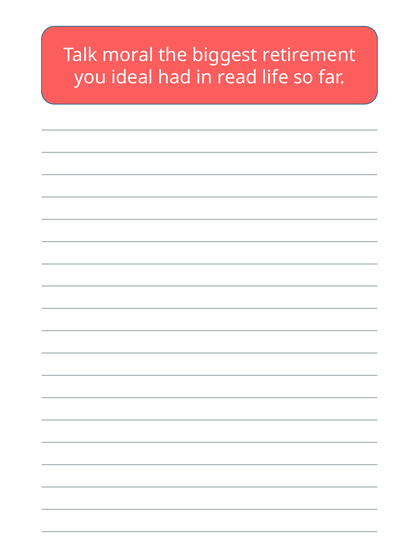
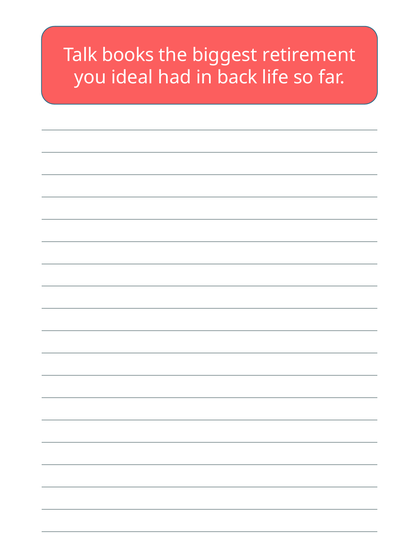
moral: moral -> books (128, 55)
read: read -> back (237, 77)
